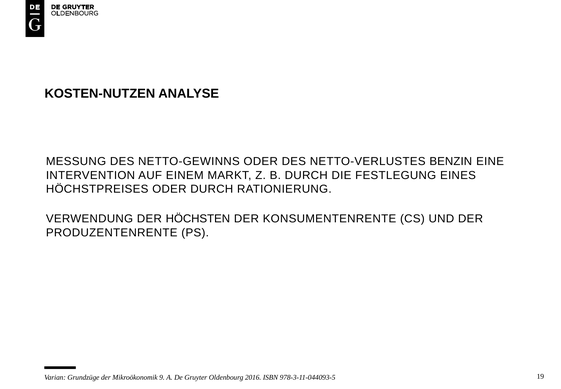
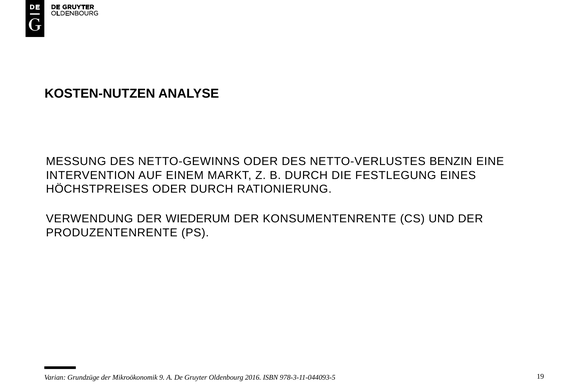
HÖCHSTEN: HÖCHSTEN -> WIEDERUM (198, 218)
